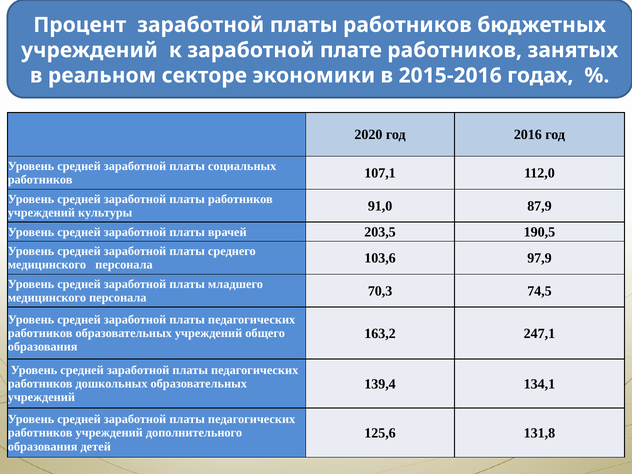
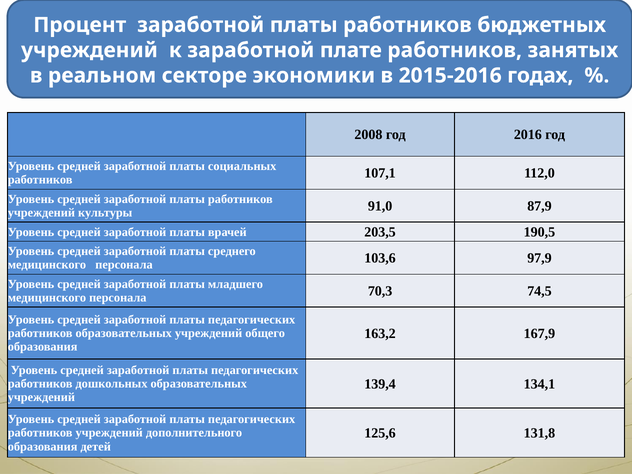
2020: 2020 -> 2008 (368, 135)
247,1: 247,1 -> 167,9 (539, 333)
